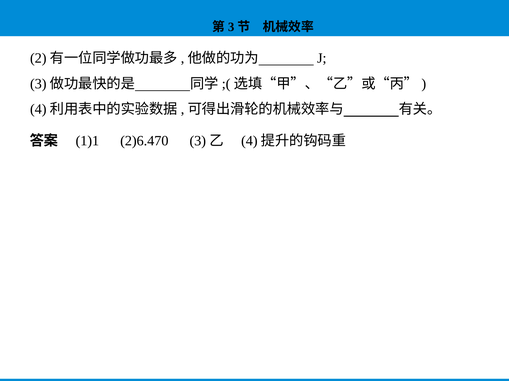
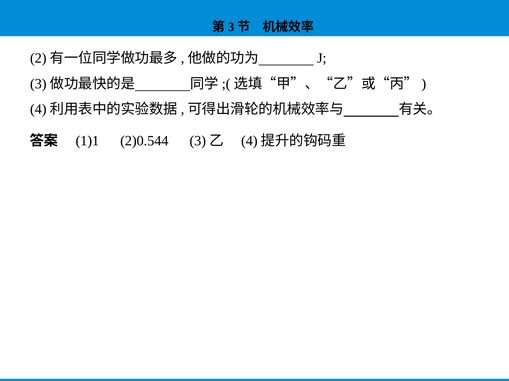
2)6.470: 2)6.470 -> 2)0.544 (144, 141)
